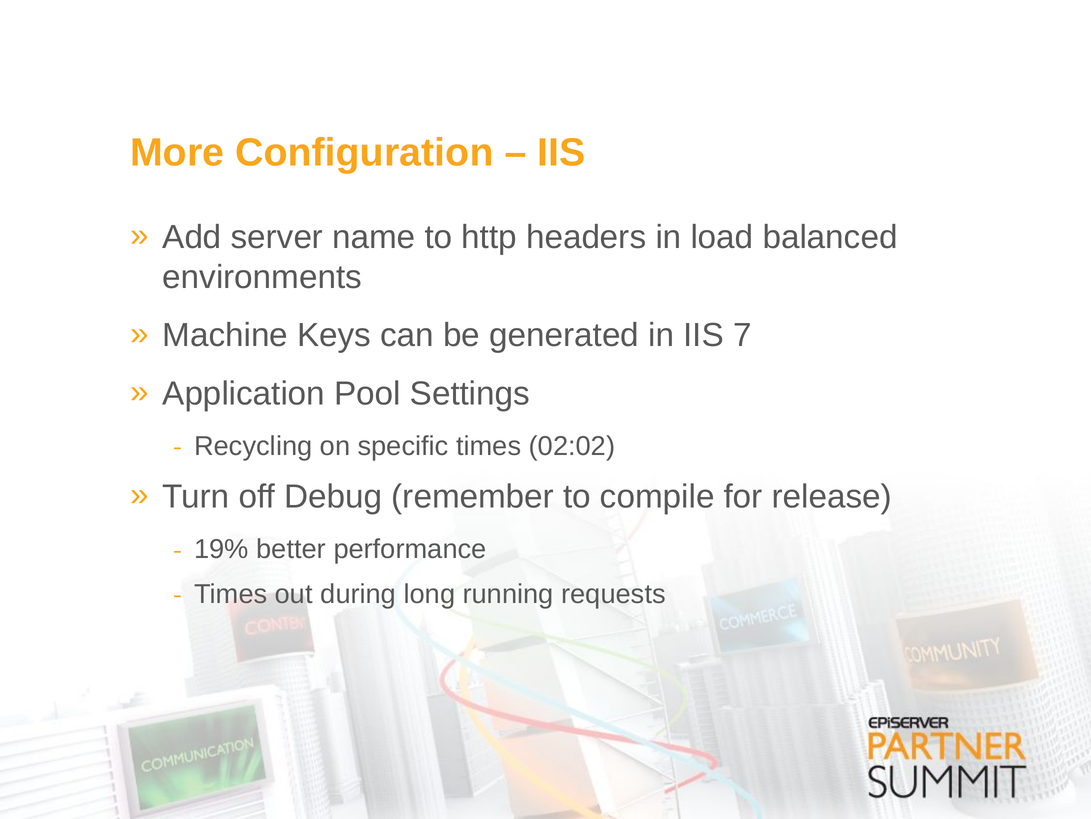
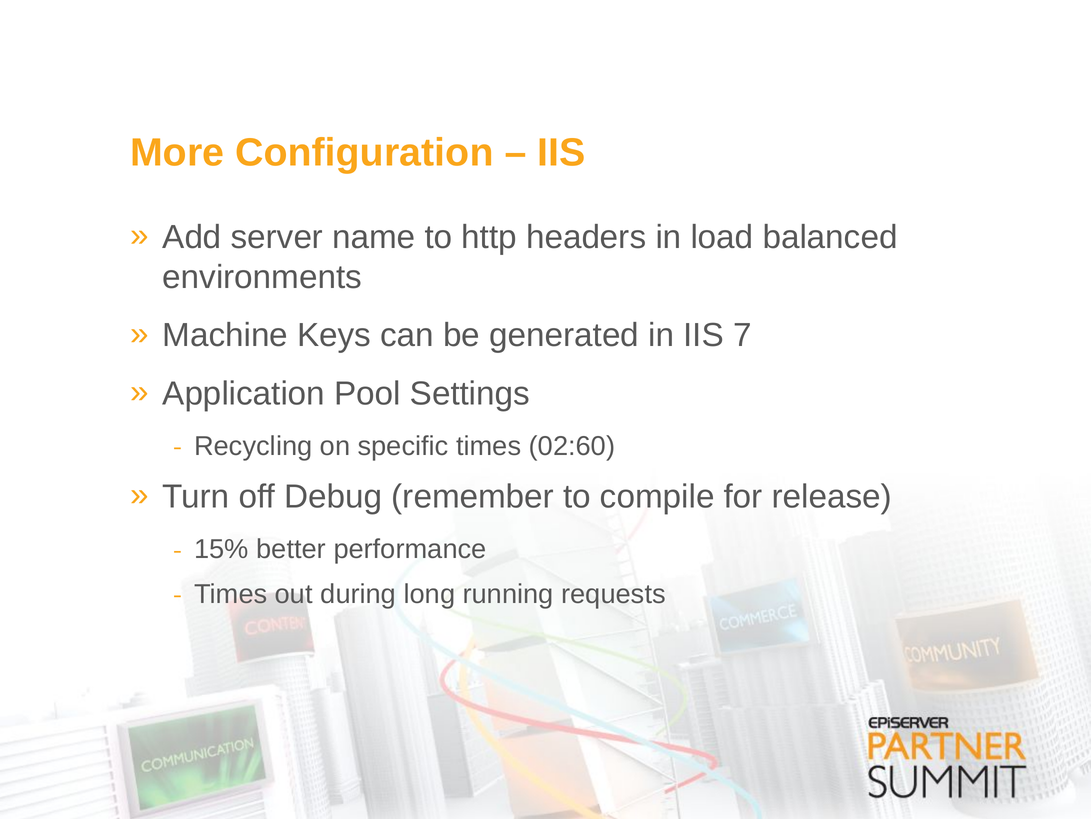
02:02: 02:02 -> 02:60 (572, 446)
19%: 19% -> 15% (221, 549)
